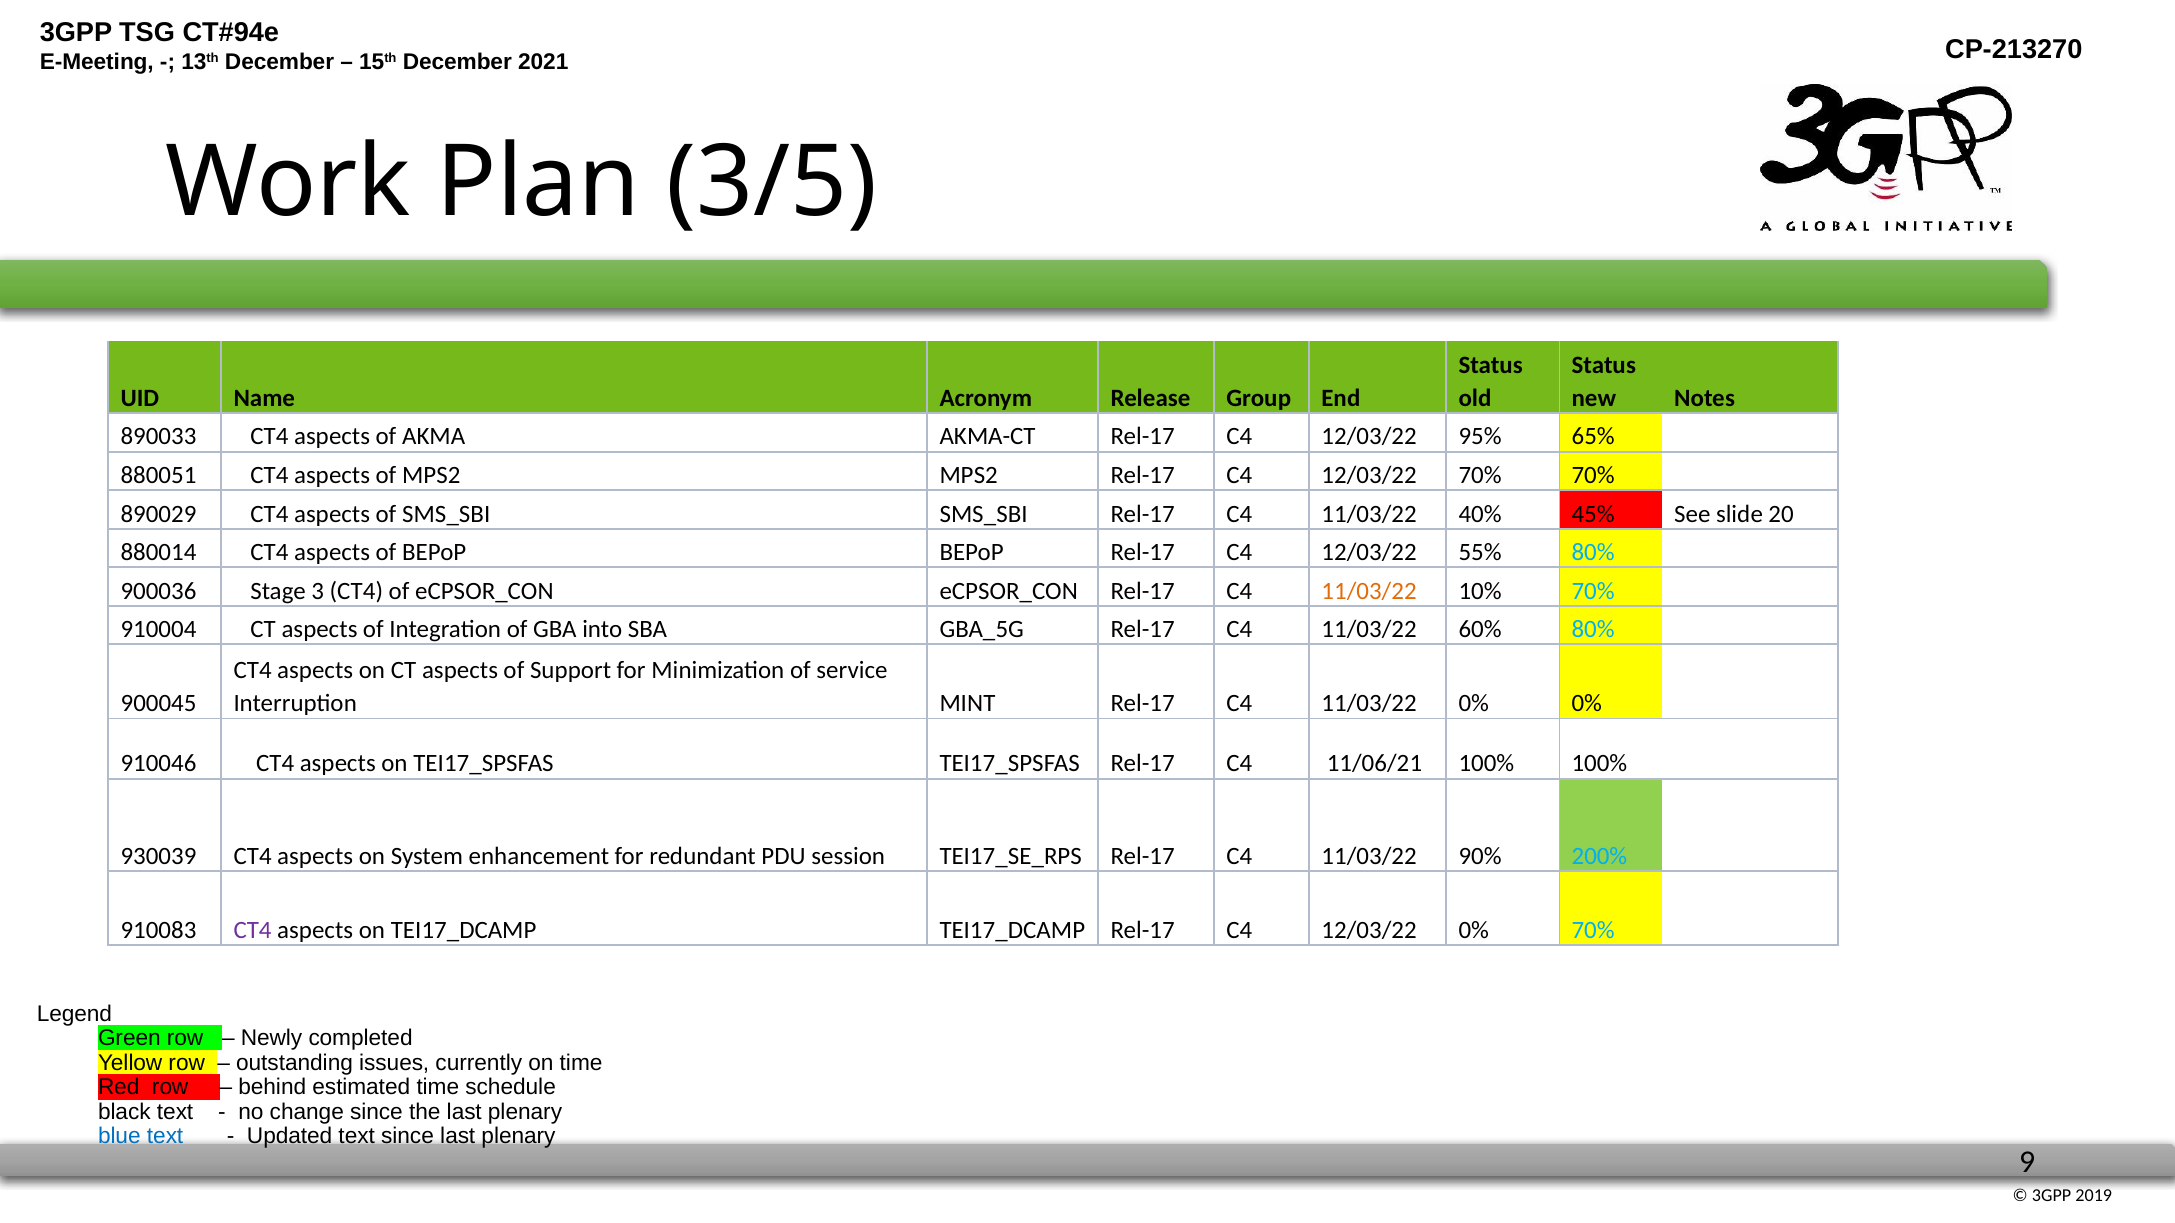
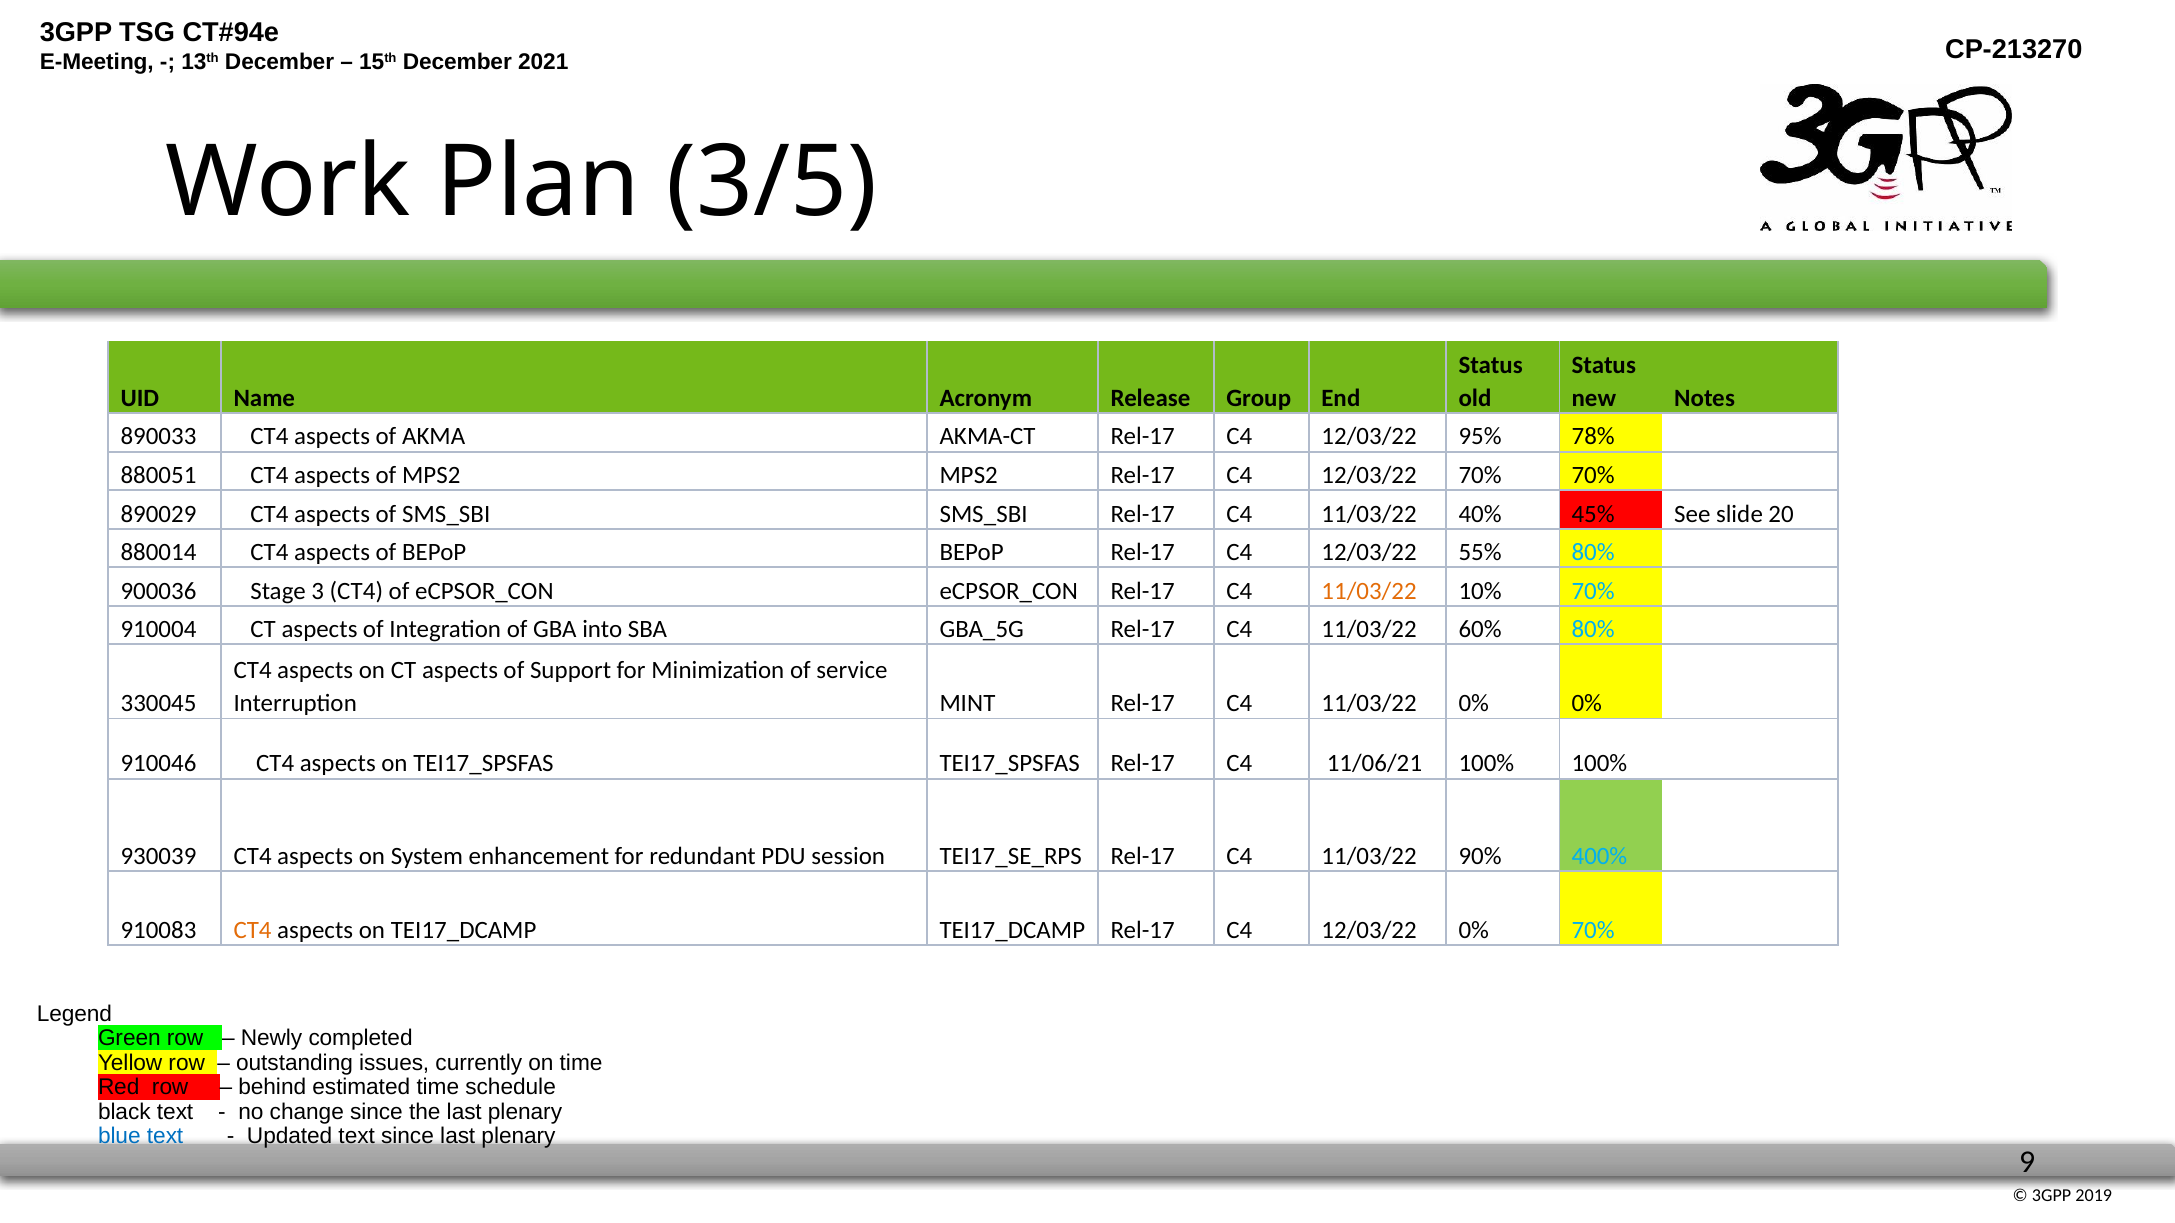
65%: 65% -> 78% (1593, 437)
900045: 900045 -> 330045 (159, 704)
200%: 200% -> 400% (1599, 856)
CT4 colour: purple -> orange (253, 930)
